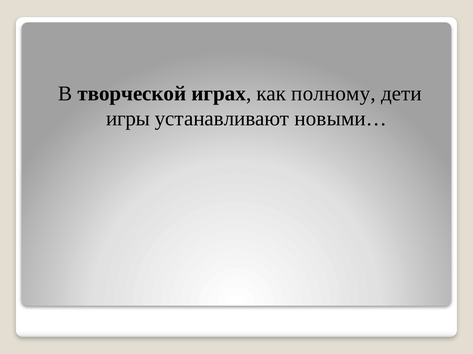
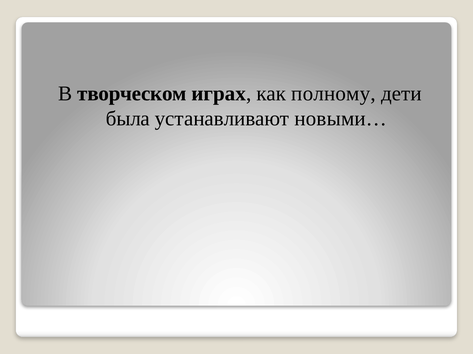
творческой: творческой -> творческом (132, 94)
игры: игры -> была (128, 119)
